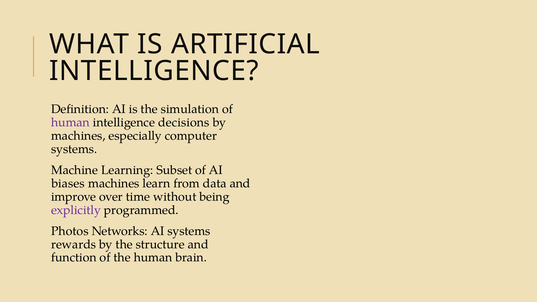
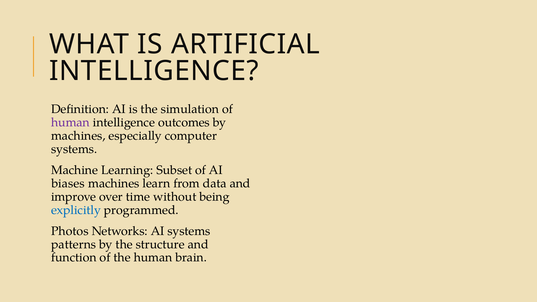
decisions: decisions -> outcomes (184, 123)
explicitly colour: purple -> blue (76, 210)
rewards: rewards -> patterns (74, 244)
